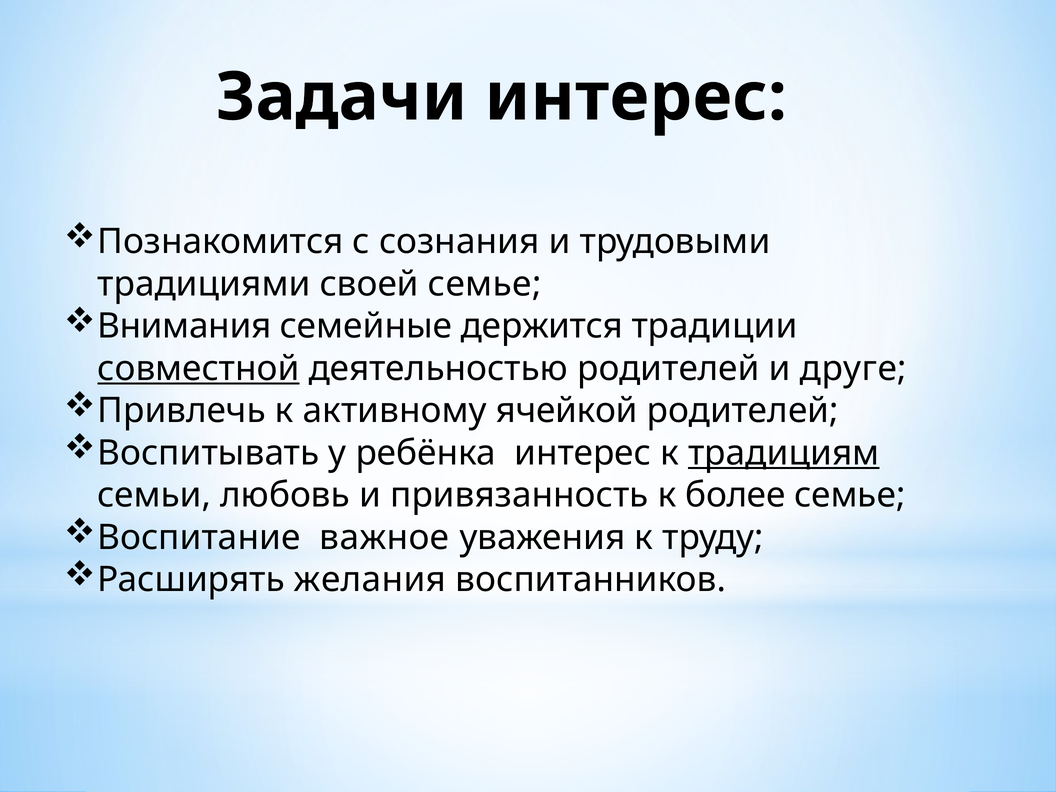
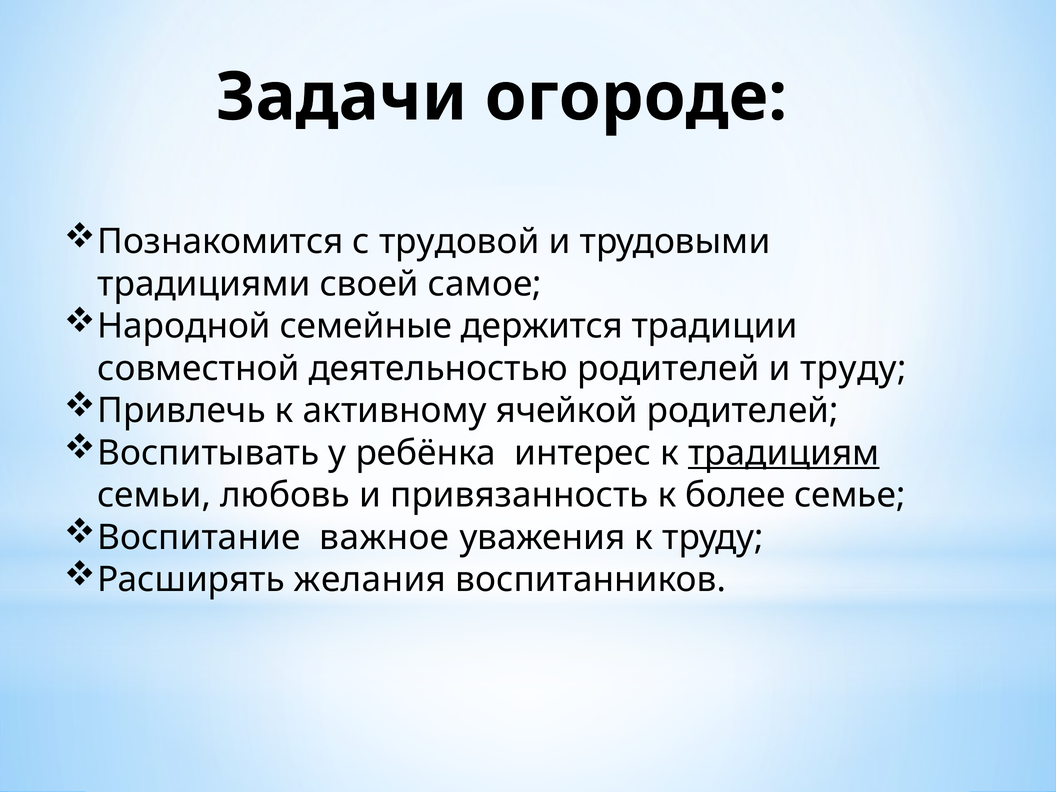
Задачи интерес: интерес -> огороде (636, 97)
сознания: сознания -> трудовой (459, 242)
своей семье: семье -> самое (485, 284)
Внимания: Внимания -> Народной (184, 326)
совместной underline: present -> none (198, 369)
и друге: друге -> труду (853, 369)
